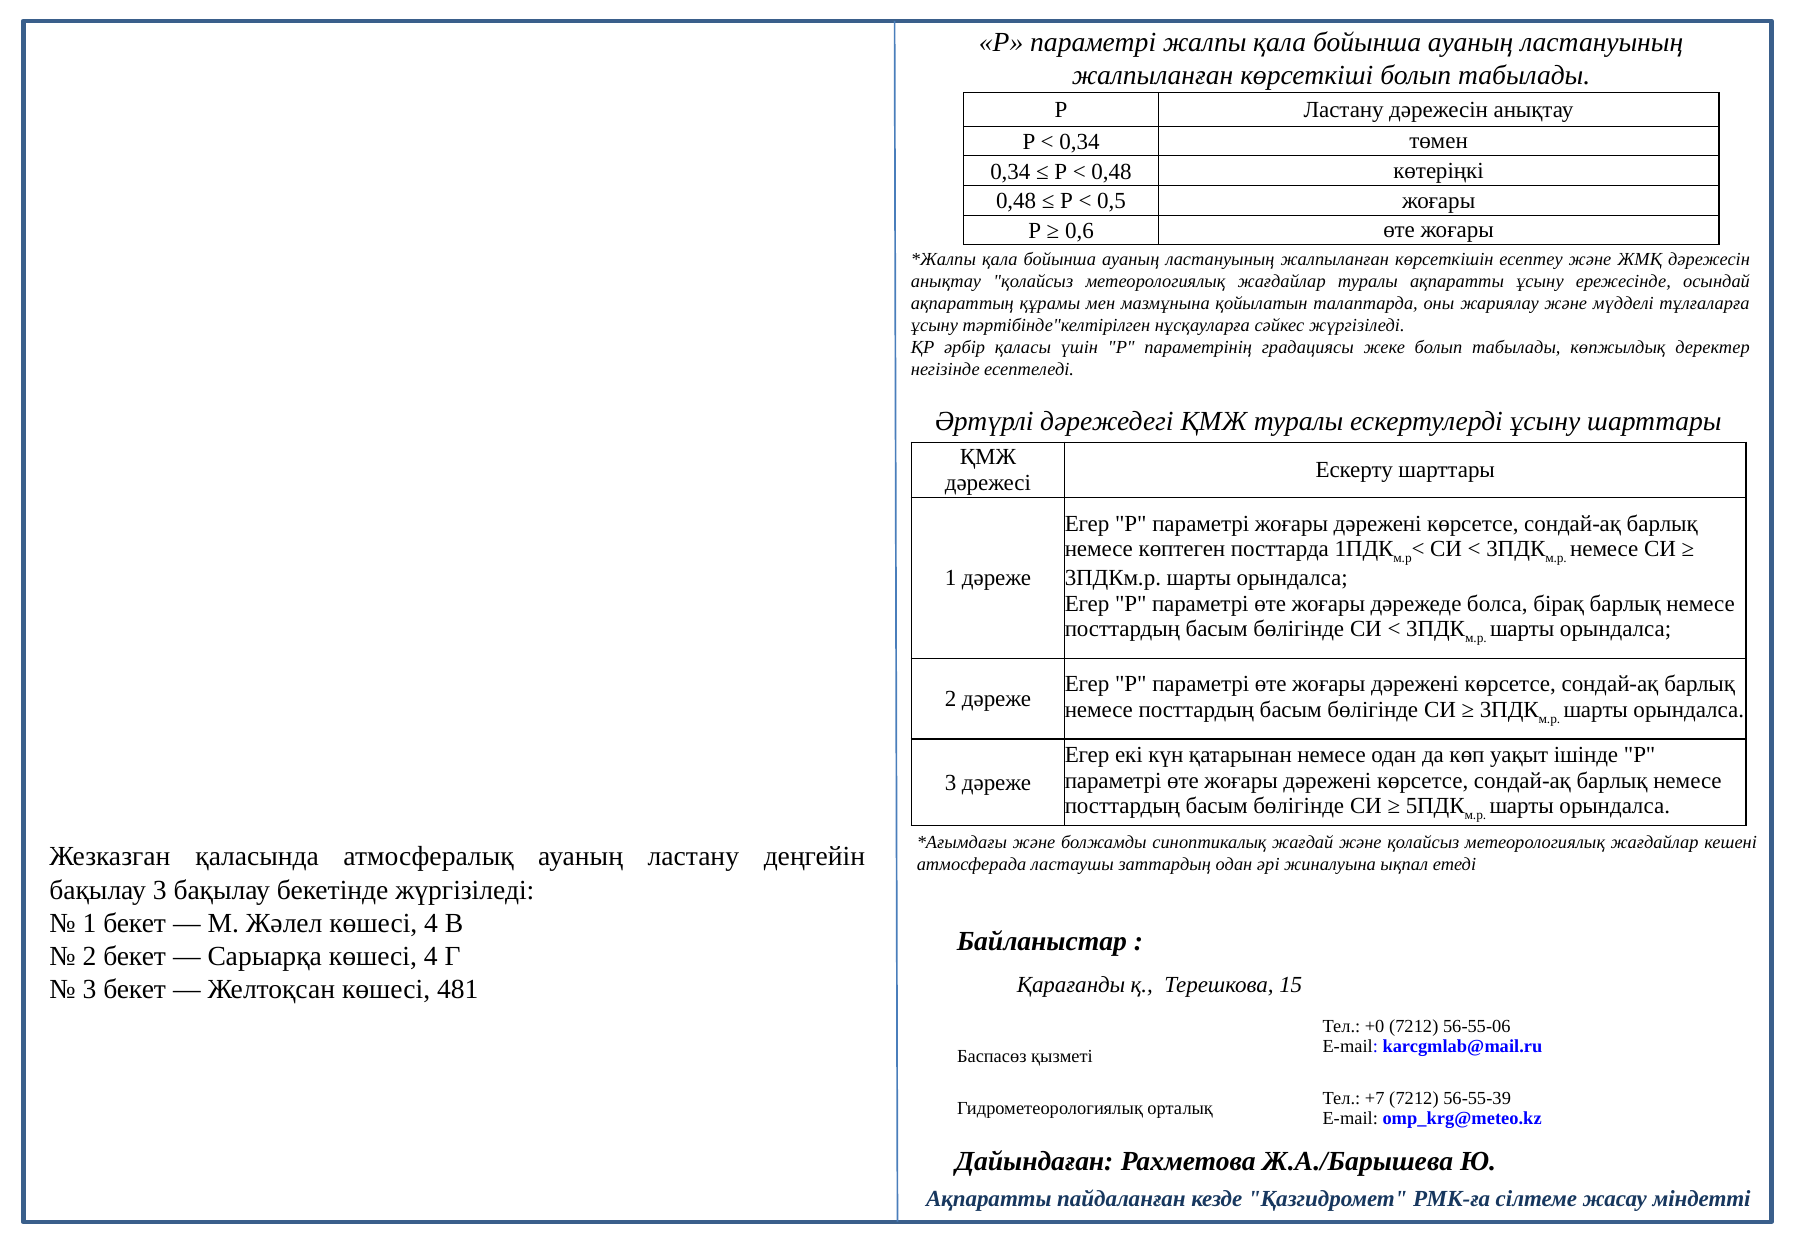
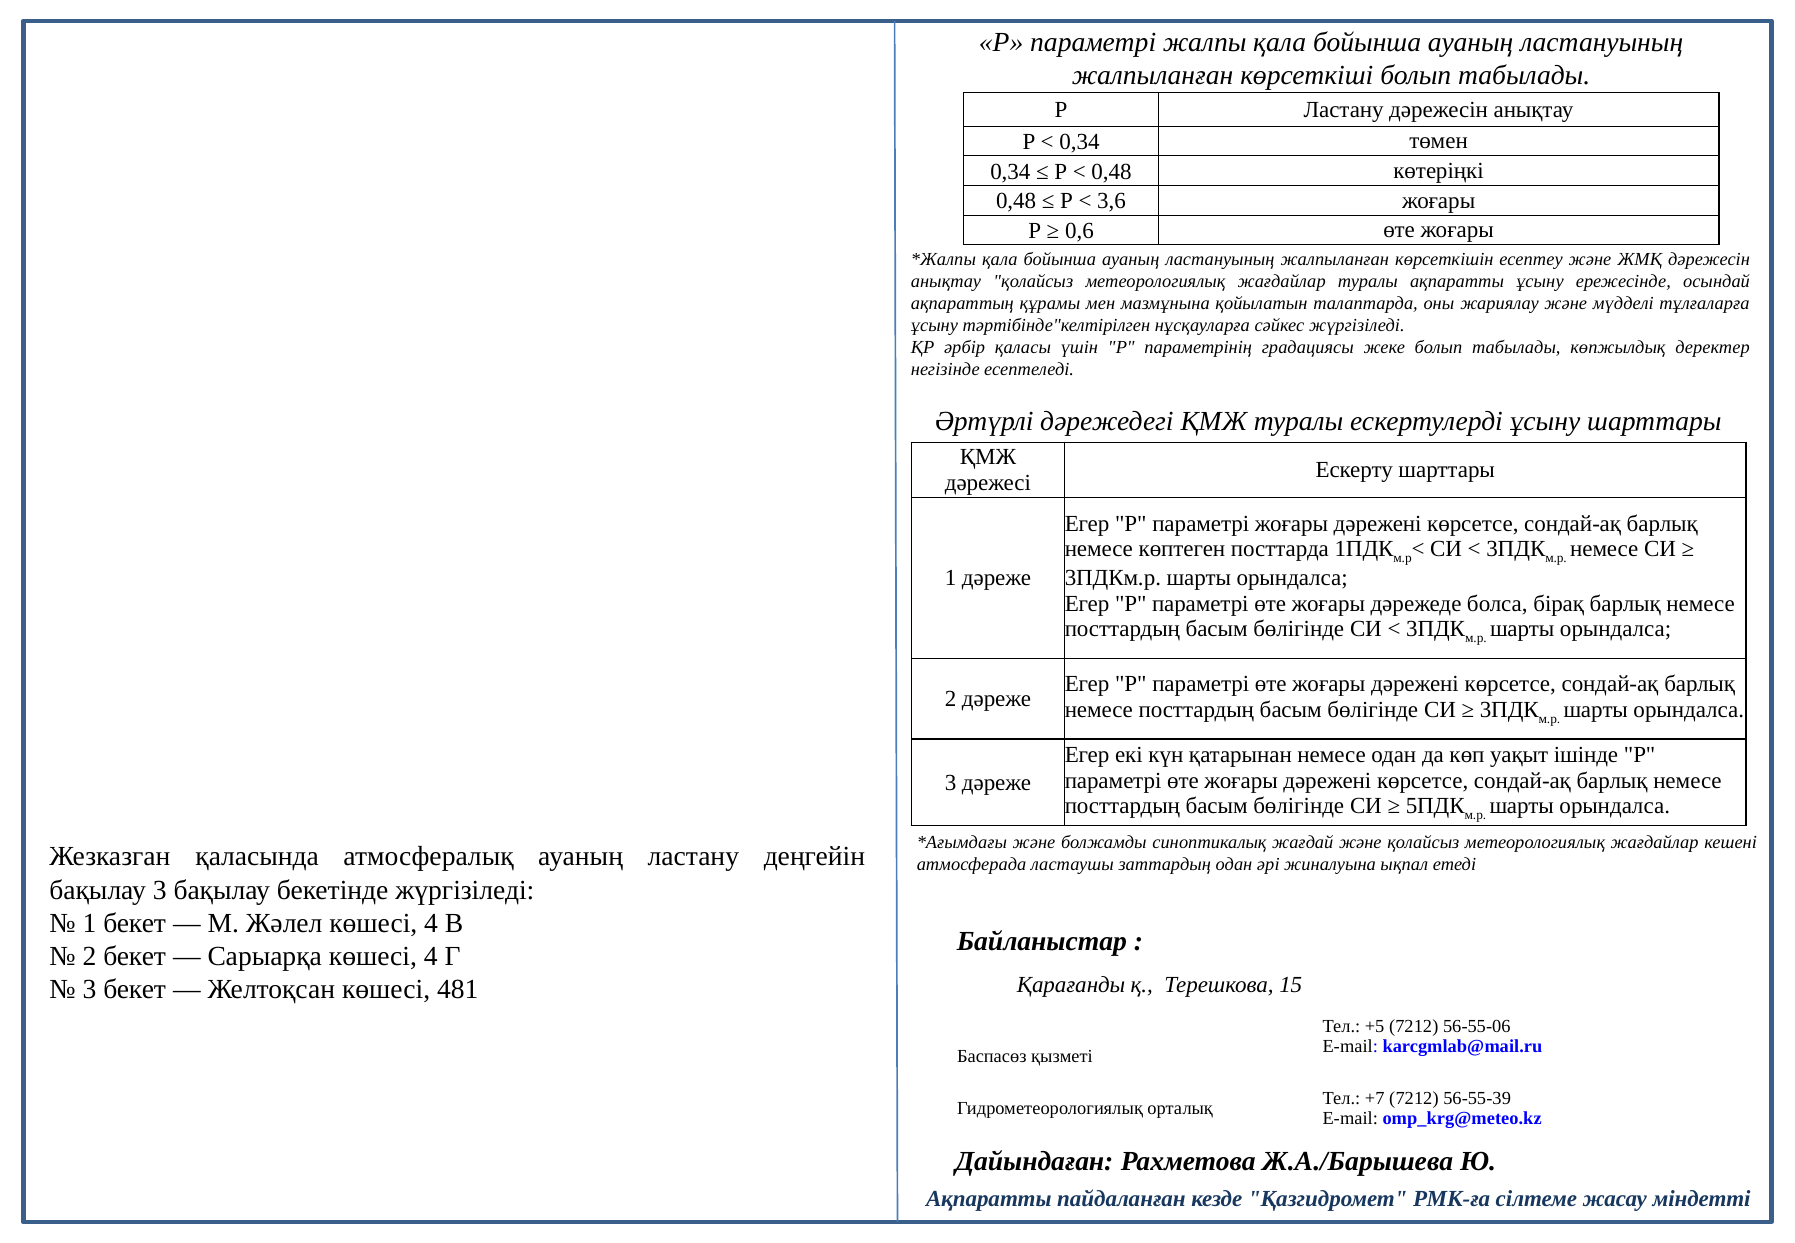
0,5: 0,5 -> 3,6 (1111, 201)
+0: +0 -> +5 (1375, 1026)
